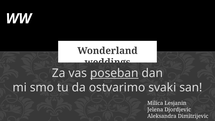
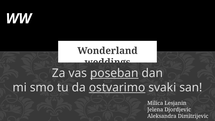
ostvarimo underline: none -> present (117, 87)
